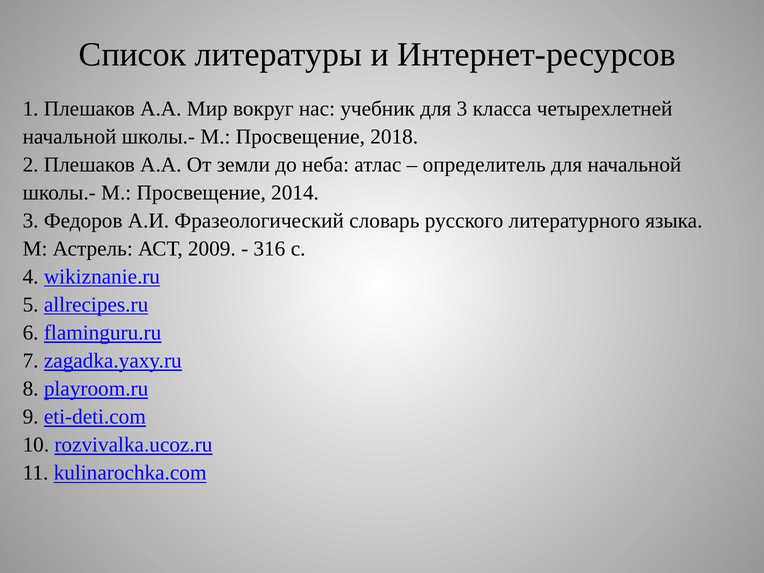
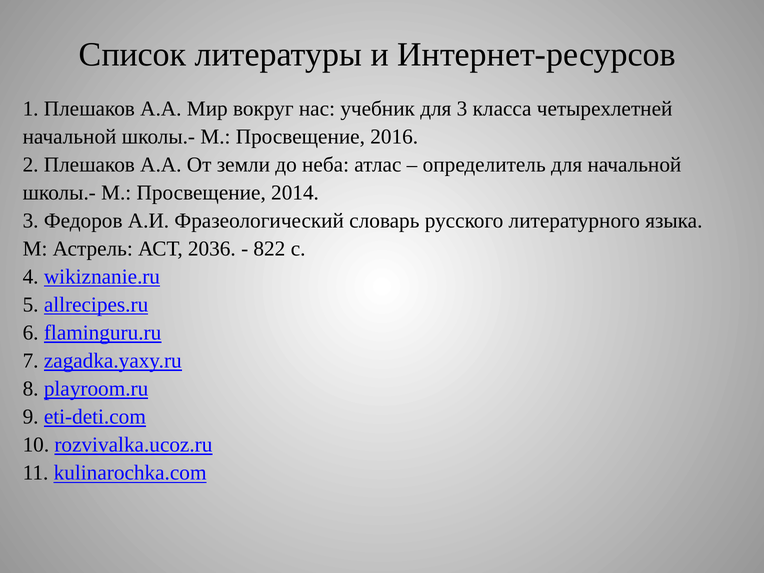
2018: 2018 -> 2016 (394, 137)
2009: 2009 -> 2036 (212, 249)
316: 316 -> 822 (269, 249)
